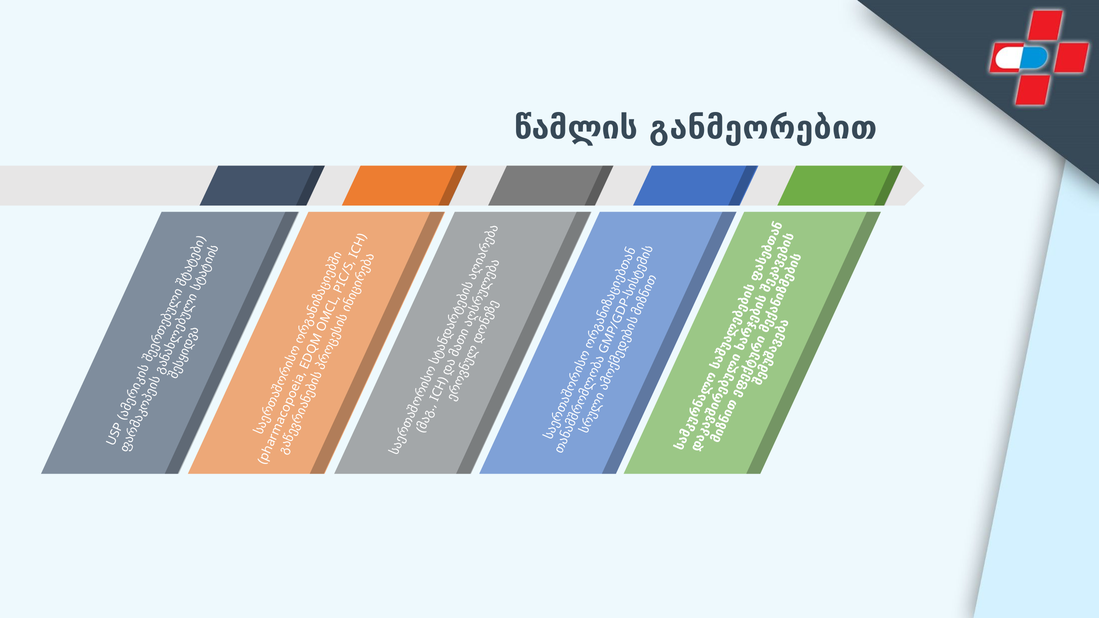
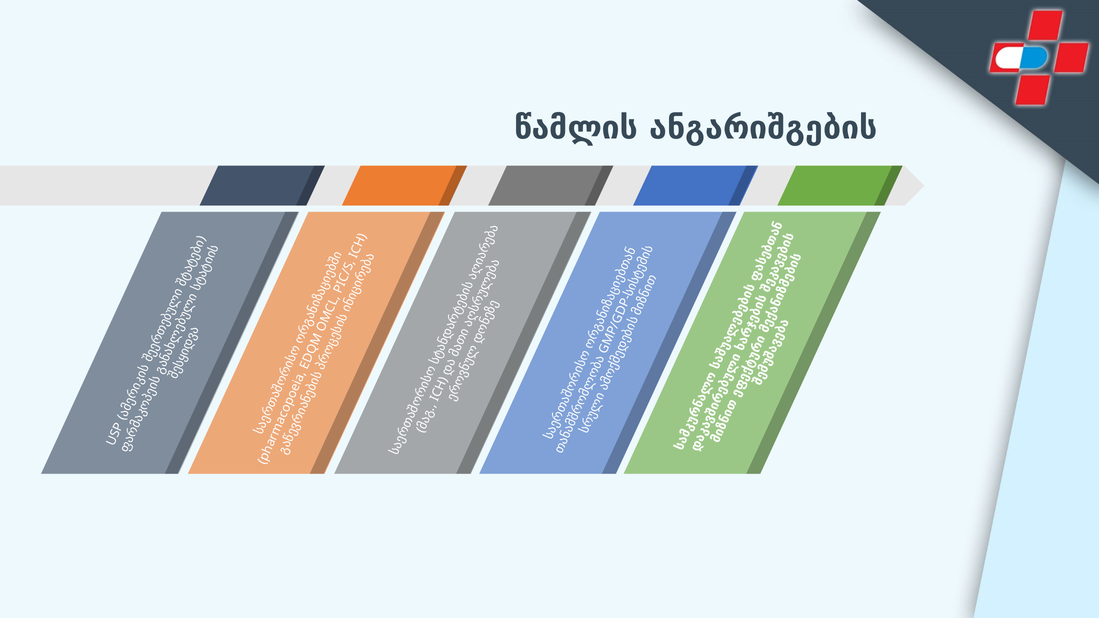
განმეორებით: განმეორებით -> ანგარიშგების (763, 128)
